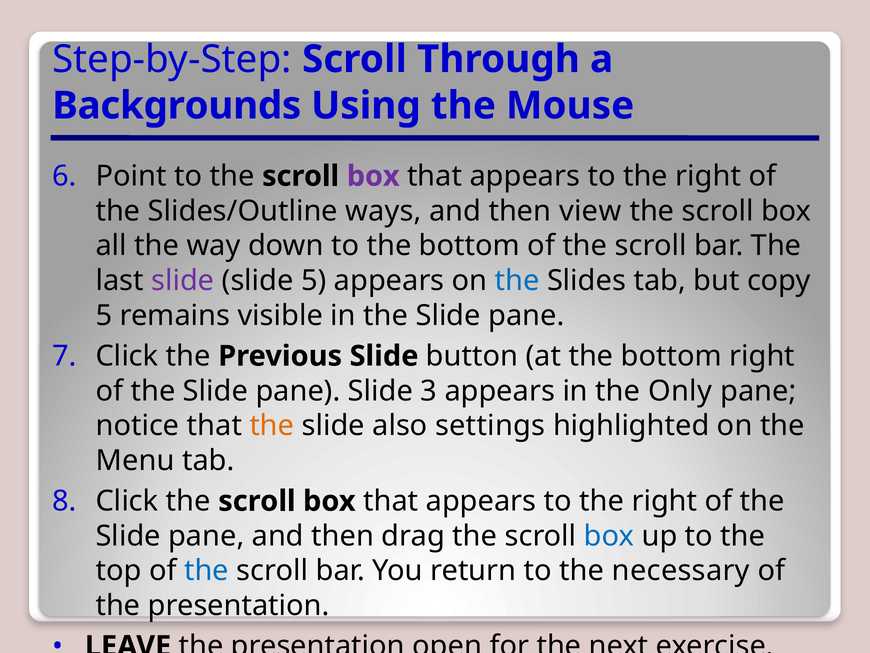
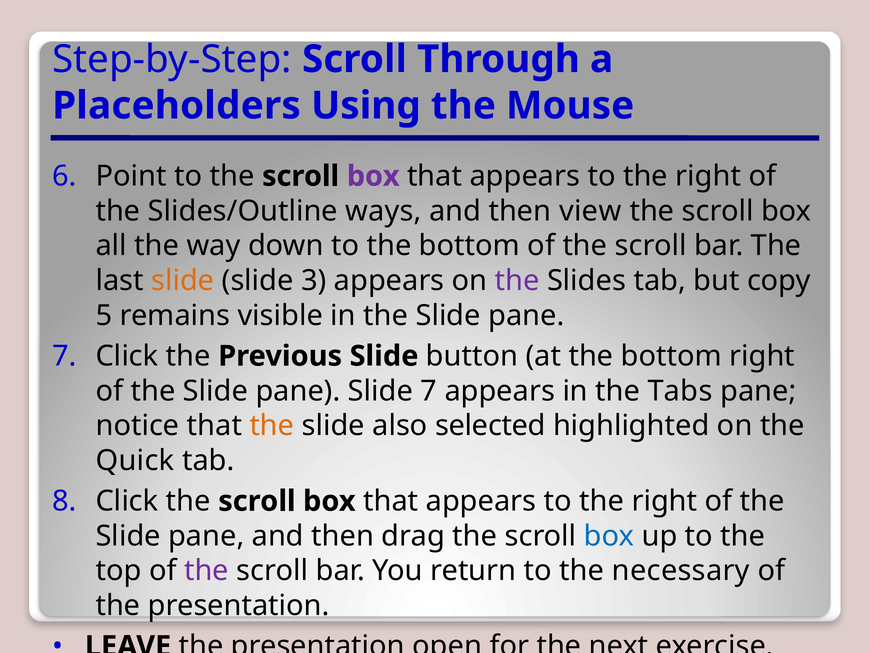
Backgrounds: Backgrounds -> Placeholders (177, 106)
slide colour: purple -> orange (183, 280)
slide 5: 5 -> 3 (314, 280)
the colour: blue -> purple (517, 280)
Slide 3: 3 -> 7 (429, 391)
Only: Only -> Tabs (680, 391)
settings: settings -> selected (490, 425)
Menu: Menu -> Quick (135, 460)
the colour: blue -> purple (206, 570)
